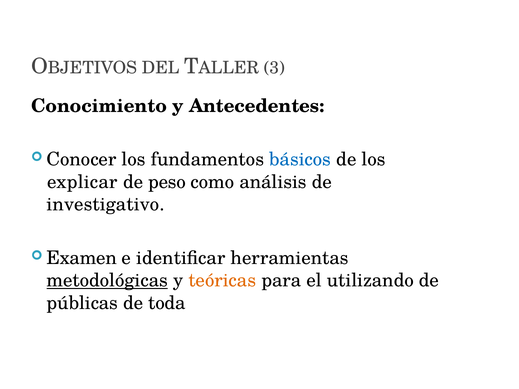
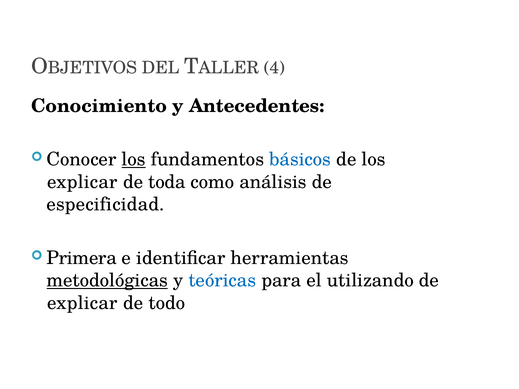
3: 3 -> 4 (274, 68)
los underline: none -> present (134, 160)
peso: peso -> toda (167, 182)
investigativo: investigativo -> especificidad (106, 205)
Examen: Examen -> Primera (82, 258)
teóricas colour: orange -> blue (222, 281)
públicas: públicas -> explicar (82, 303)
toda: toda -> todo (167, 303)
